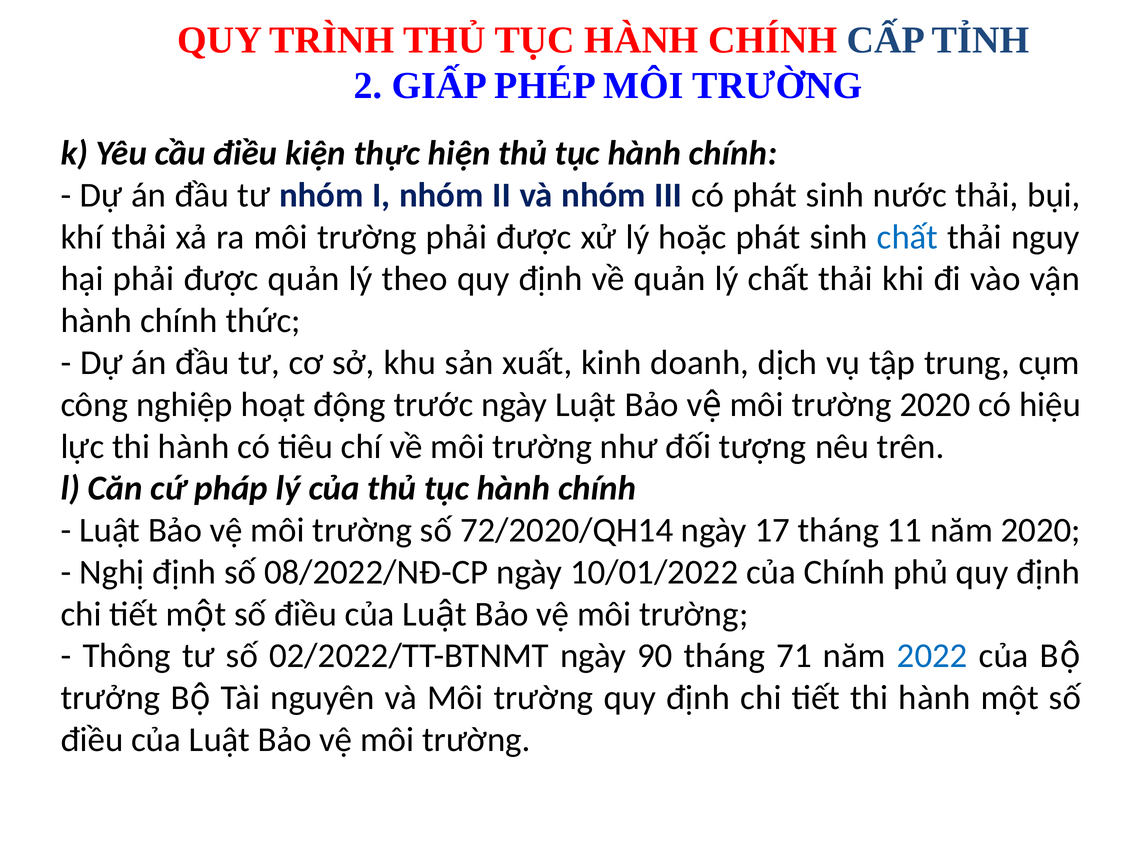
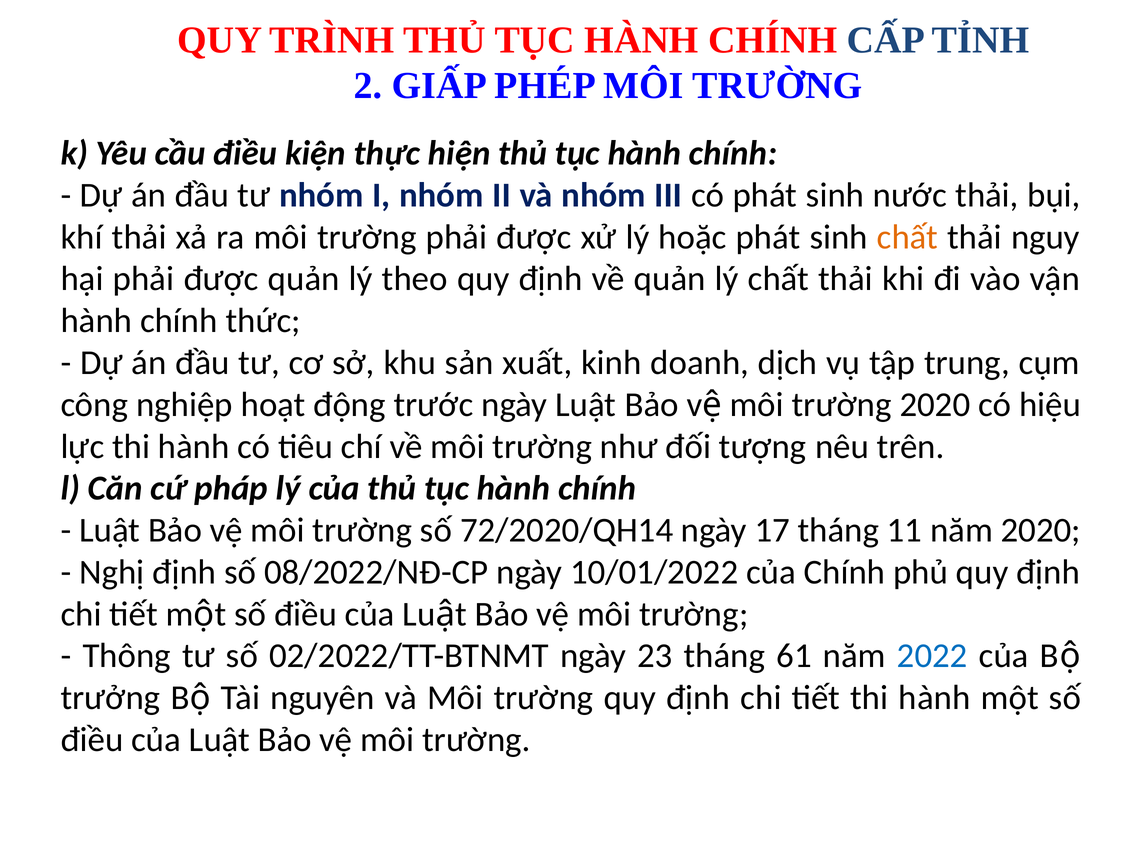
chất colour: blue -> orange (907, 237)
90: 90 -> 23 (655, 656)
71: 71 -> 61 (794, 656)
